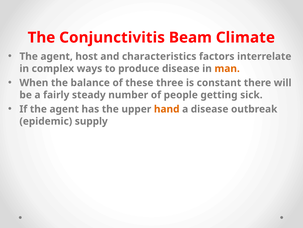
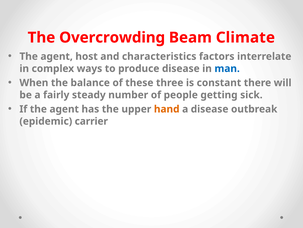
Conjunctivitis: Conjunctivitis -> Overcrowding (112, 37)
man colour: orange -> blue (227, 68)
supply: supply -> carrier (91, 121)
